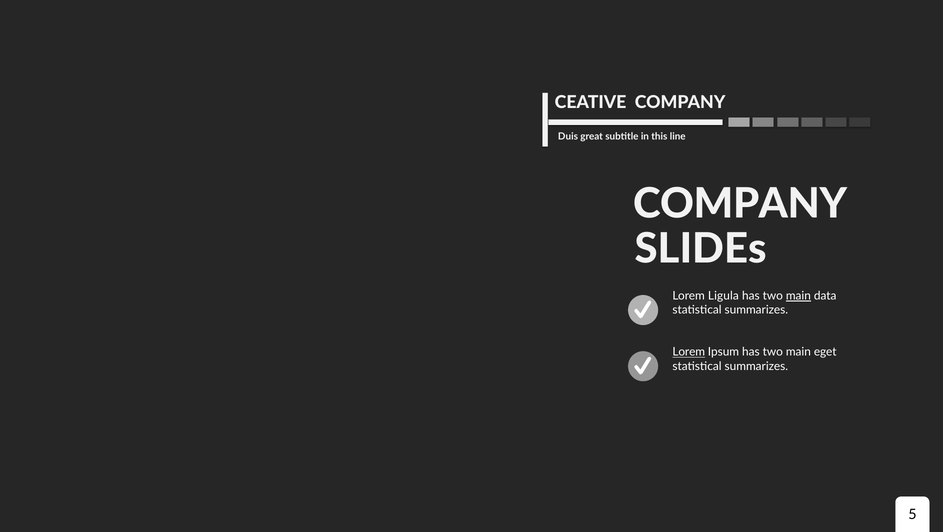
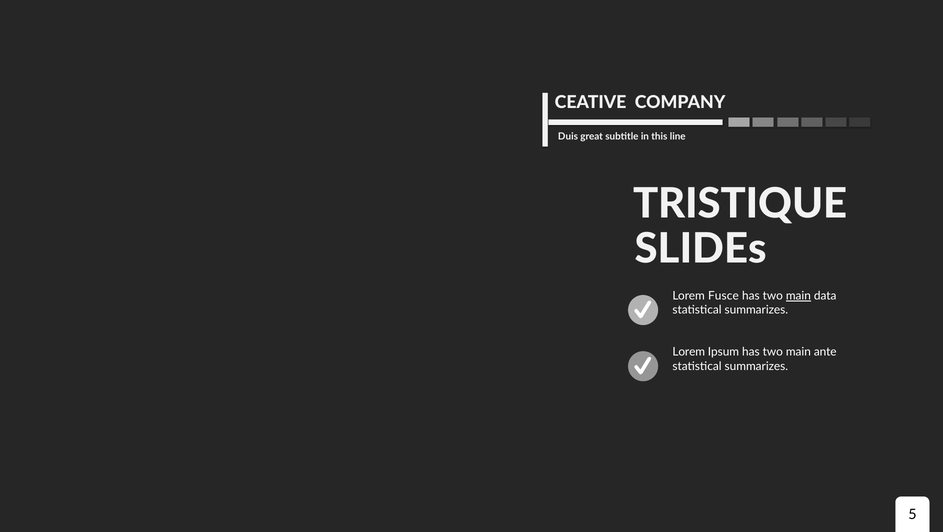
COMPANY: COMPANY -> TRISTIQUE (740, 204)
Ligula: Ligula -> Fusce (723, 296)
Lorem underline: present -> none (689, 352)
eget: eget -> ante (825, 352)
